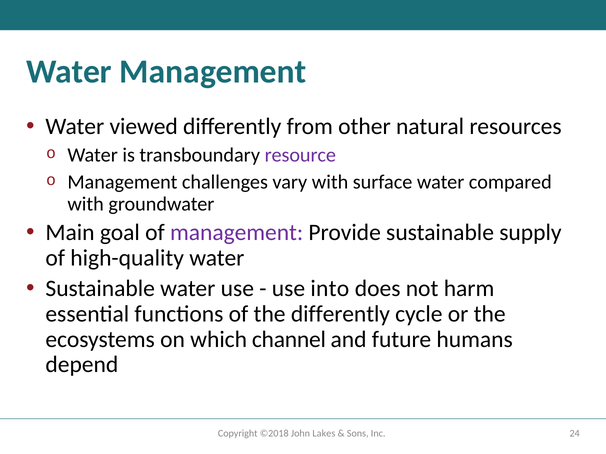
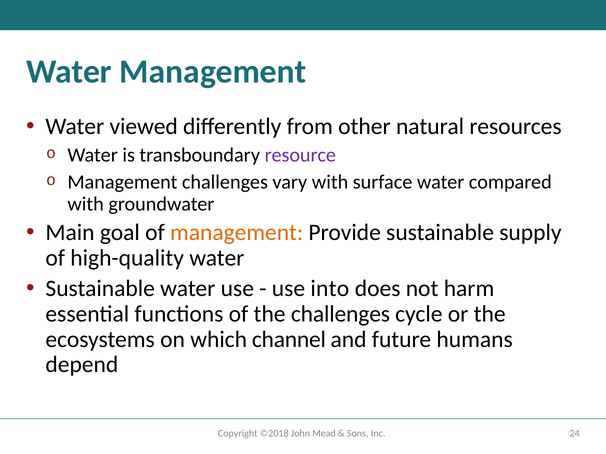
management colour: purple -> orange (237, 233)
the differently: differently -> challenges (340, 314)
Lakes: Lakes -> Mead (324, 434)
